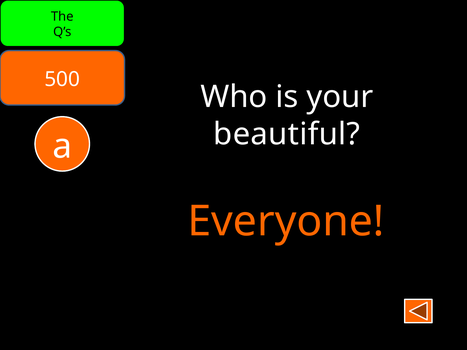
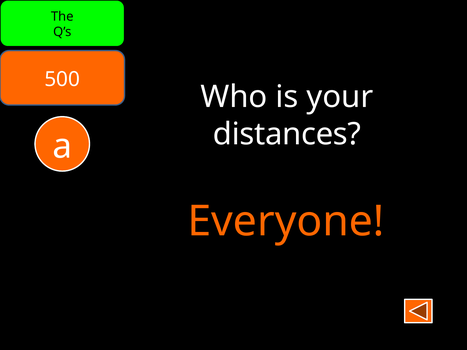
beautiful: beautiful -> distances (287, 134)
